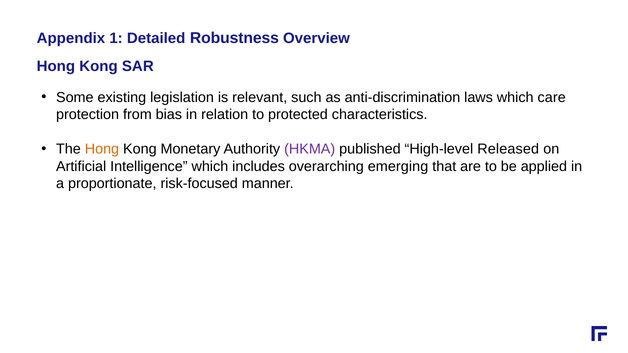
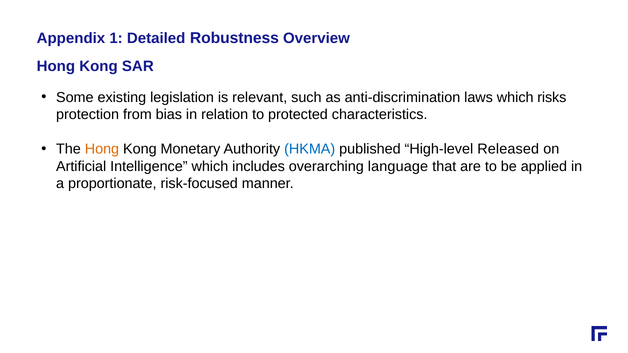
care: care -> risks (552, 97)
HKMA colour: purple -> blue (310, 149)
emerging: emerging -> language (398, 166)
